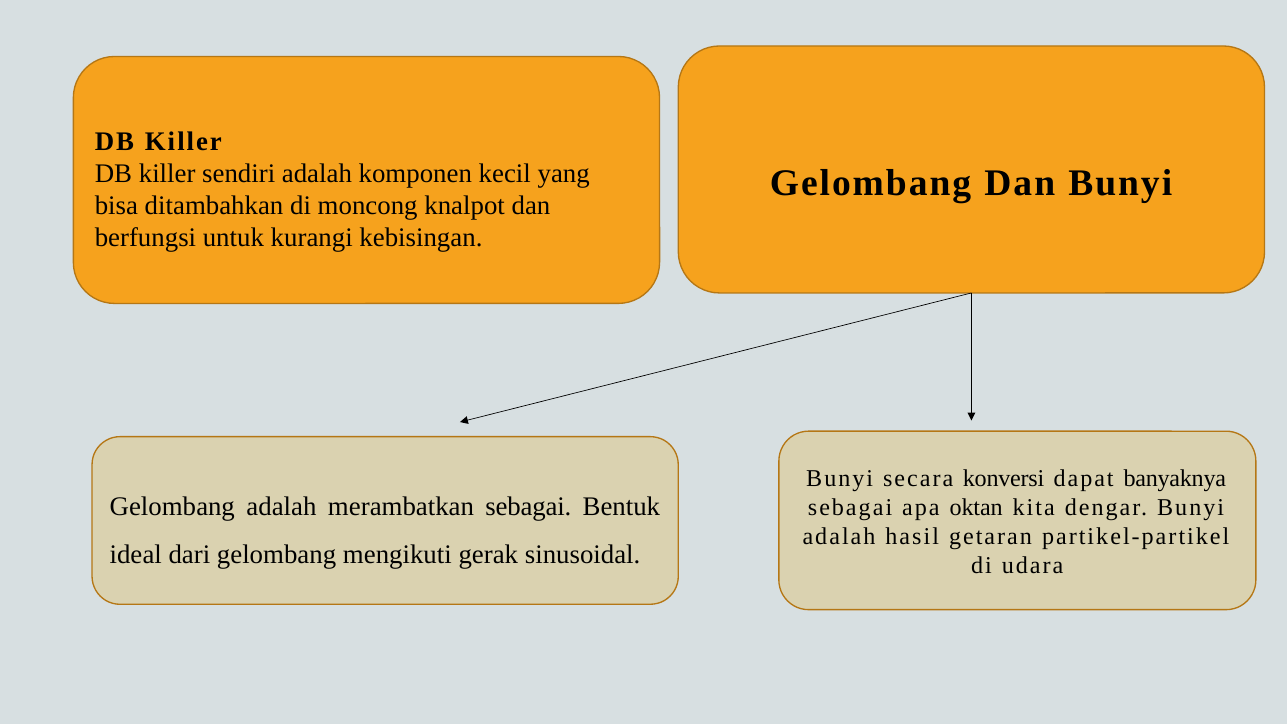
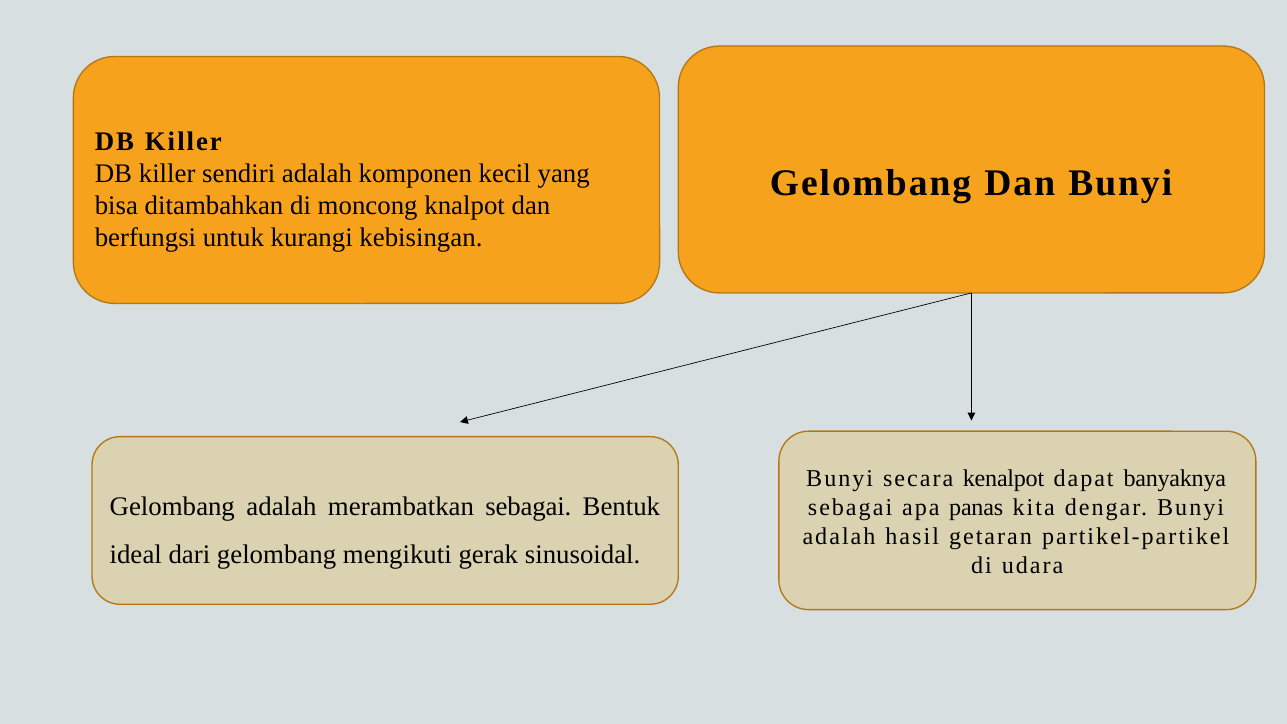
konversi: konversi -> kenalpot (1004, 479)
oktan: oktan -> panas (976, 508)
